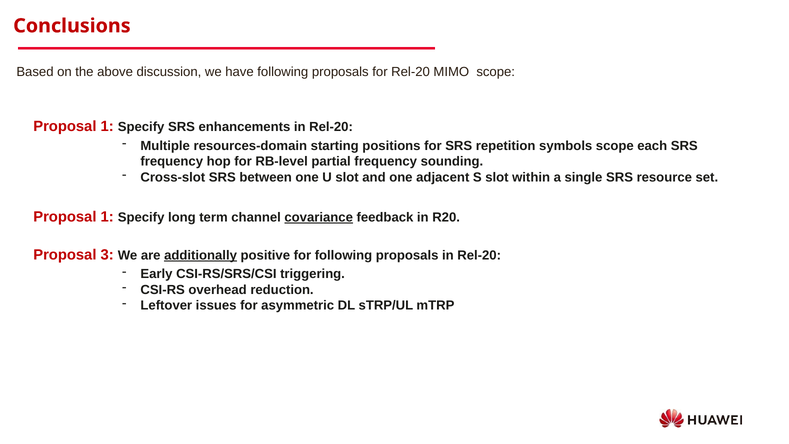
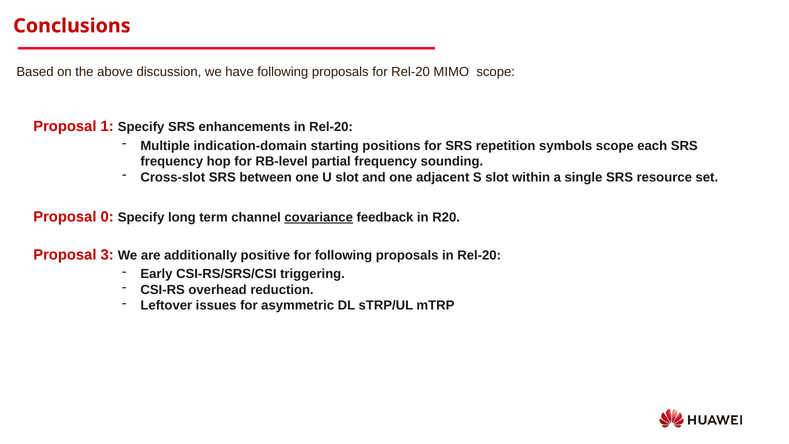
resources-domain: resources-domain -> indication-domain (250, 146)
1: 1 -> 0 (107, 217)
additionally underline: present -> none (201, 255)
